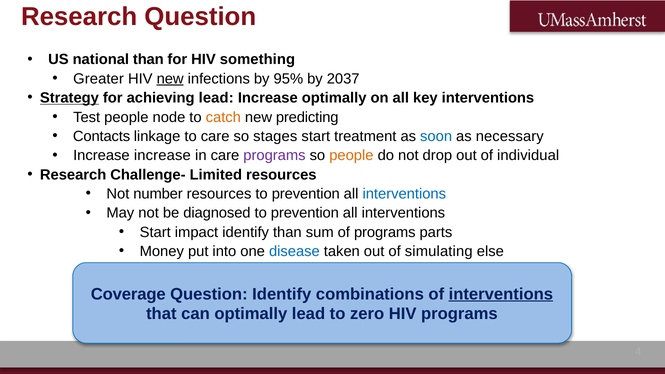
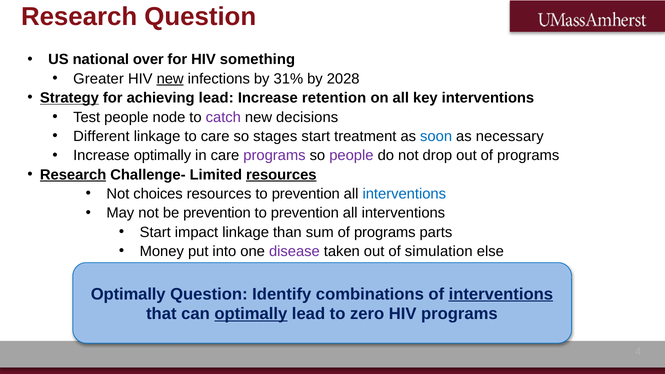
national than: than -> over (148, 60)
95%: 95% -> 31% (288, 79)
2037: 2037 -> 2028 (343, 79)
Increase optimally: optimally -> retention (334, 98)
catch colour: orange -> purple (223, 117)
predicting: predicting -> decisions (307, 117)
Contacts: Contacts -> Different (101, 136)
Increase increase: increase -> optimally (162, 156)
people colour: orange -> purple (351, 156)
out of individual: individual -> programs (528, 156)
Research underline: none -> present (73, 175)
resources underline: none -> present (281, 175)
number: number -> choices (158, 194)
be diagnosed: diagnosed -> prevention (217, 213)
impact identify: identify -> linkage (246, 232)
disease colour: blue -> purple (294, 251)
simulating: simulating -> simulation (439, 251)
Coverage: Coverage -> Optimally (128, 294)
optimally underline: none -> present (251, 314)
